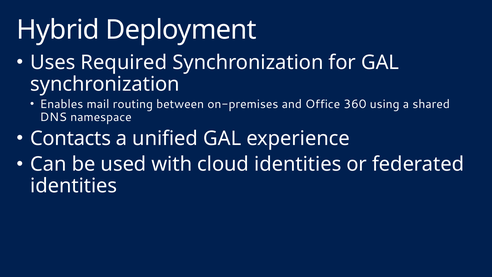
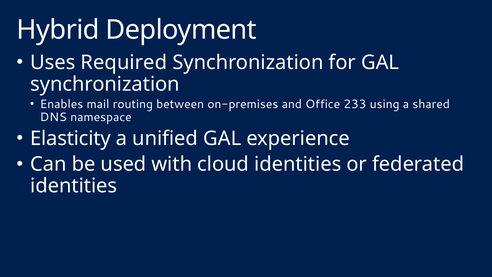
360: 360 -> 233 (355, 104)
Contacts: Contacts -> Elasticity (71, 138)
